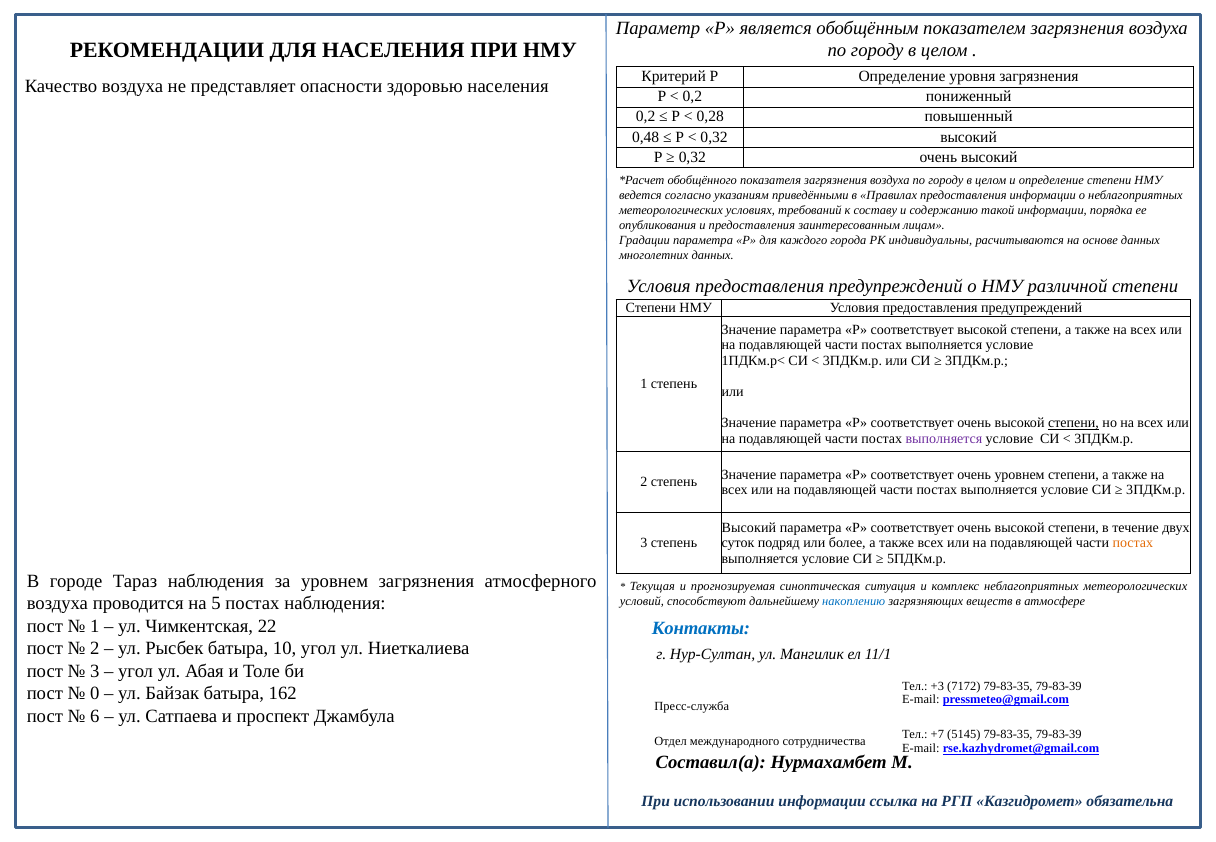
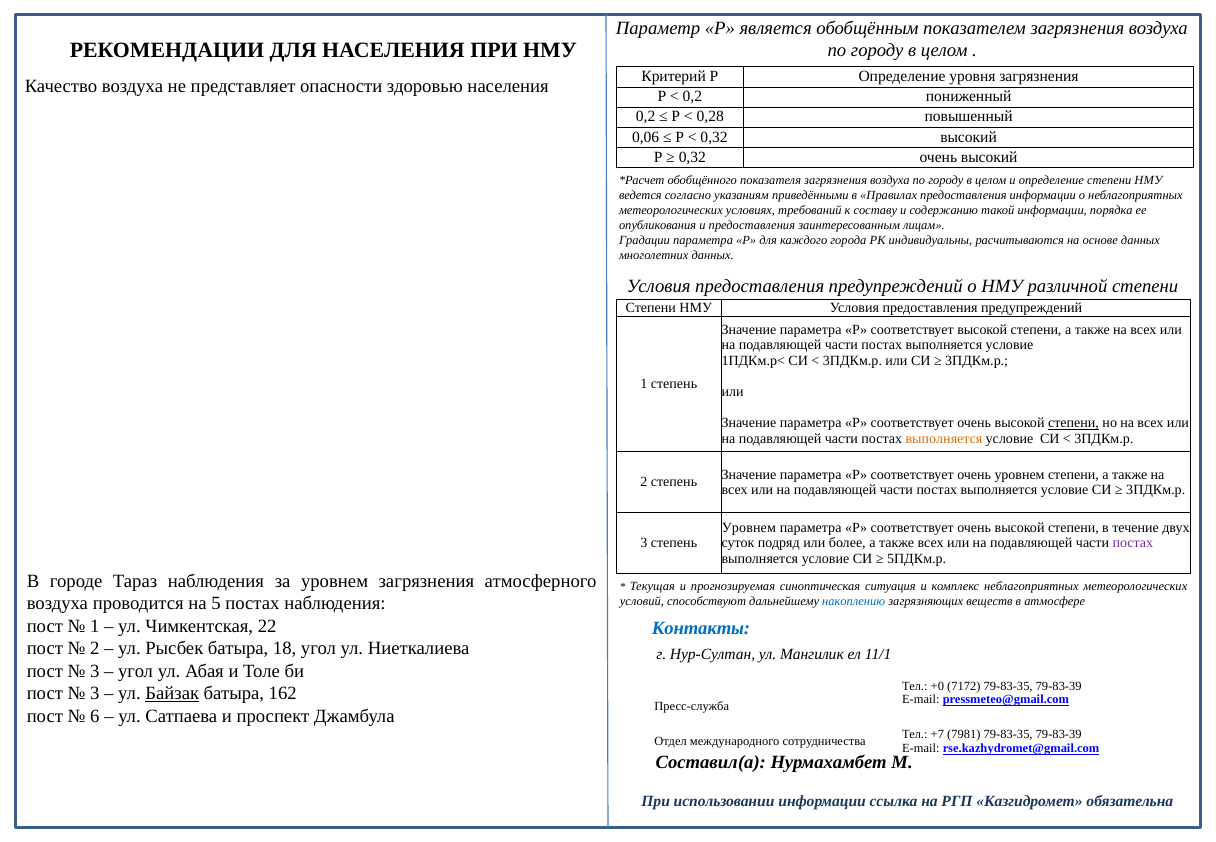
0,48: 0,48 -> 0,06 (646, 137)
выполняется colour: purple -> orange (944, 439)
Высокий: Высокий -> Уровнем (749, 527)
постах colour: orange -> purple (1133, 543)
10: 10 -> 18 (285, 648)
+3: +3 -> +0 (937, 686)
0: 0 -> 3 (95, 693)
Байзак underline: none -> present (172, 693)
5145: 5145 -> 7981 (964, 734)
